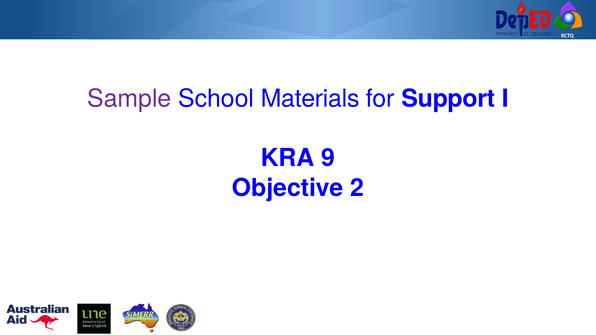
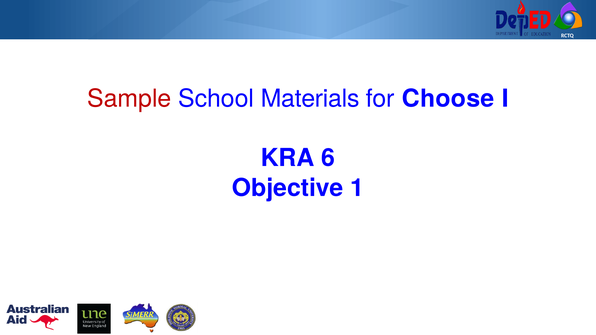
Sample colour: purple -> red (129, 99)
Support: Support -> Choose (448, 99)
9: 9 -> 6 (328, 158)
2: 2 -> 1 (357, 188)
